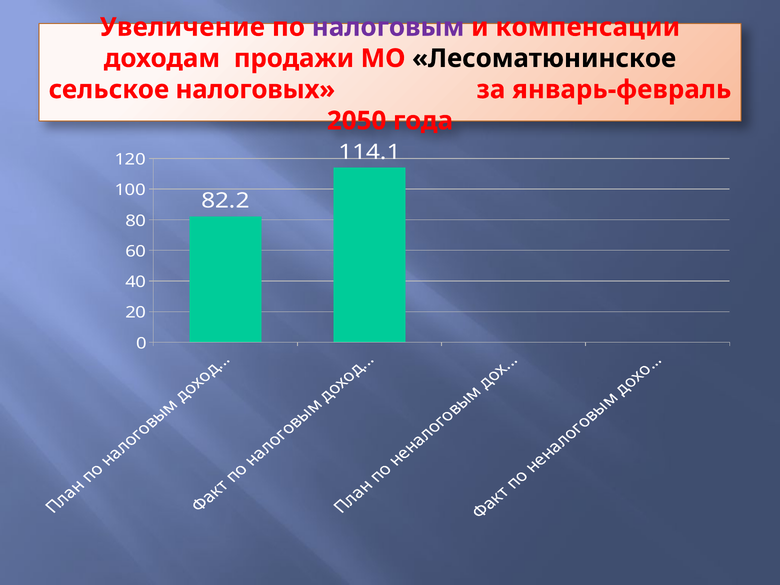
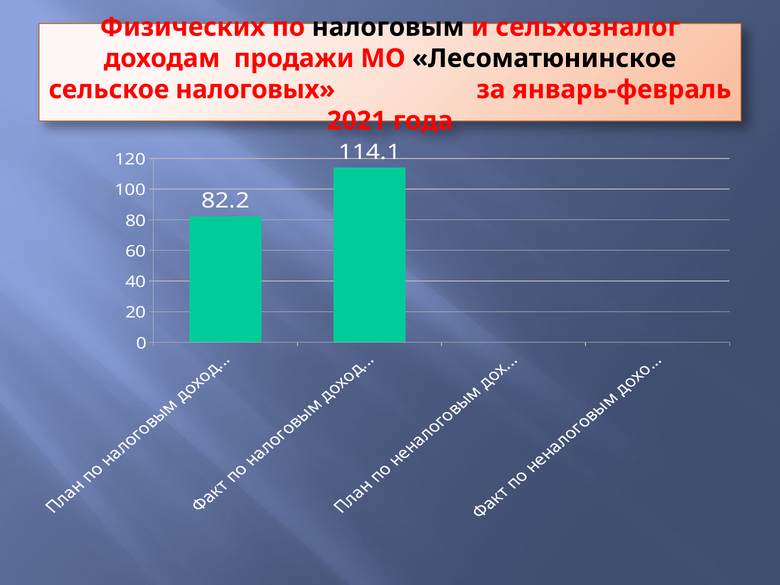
Увеличение: Увеличение -> Физических (183, 27)
налоговым colour: purple -> black (388, 27)
компенсации: компенсации -> сельхозналог (588, 27)
2050: 2050 -> 2021 (357, 121)
